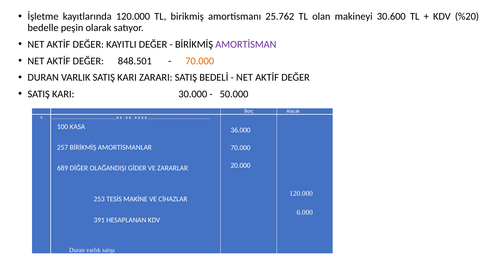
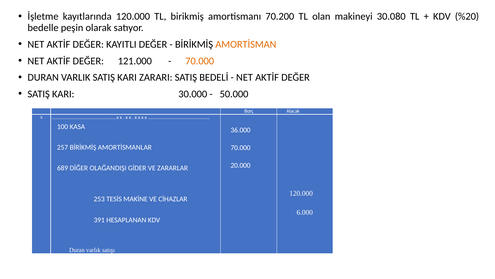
25.762: 25.762 -> 70.200 (280, 16)
30.600: 30.600 -> 30.080 (391, 16)
AMORTİSMAN colour: purple -> orange (246, 44)
848.501: 848.501 -> 121.000 (135, 61)
